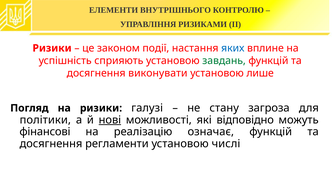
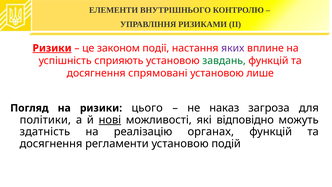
Ризики underline: none -> present (52, 48)
яких colour: blue -> purple (233, 48)
виконувати: виконувати -> спрямовані (158, 73)
галузі: галузі -> цього (147, 108)
стану: стану -> наказ (224, 108)
фінансові: фінансові -> здатність (45, 132)
означає: означає -> органах (211, 132)
числі: числі -> подій (226, 144)
